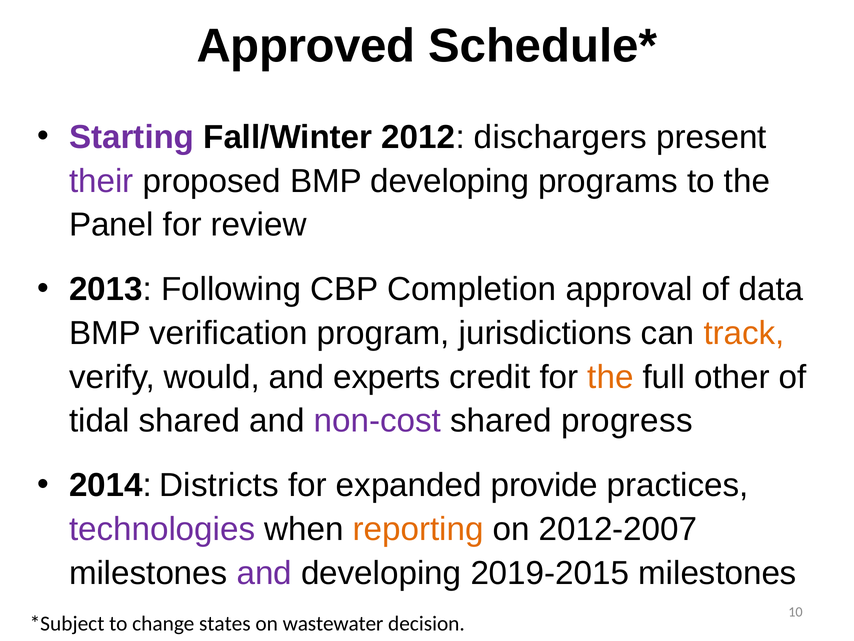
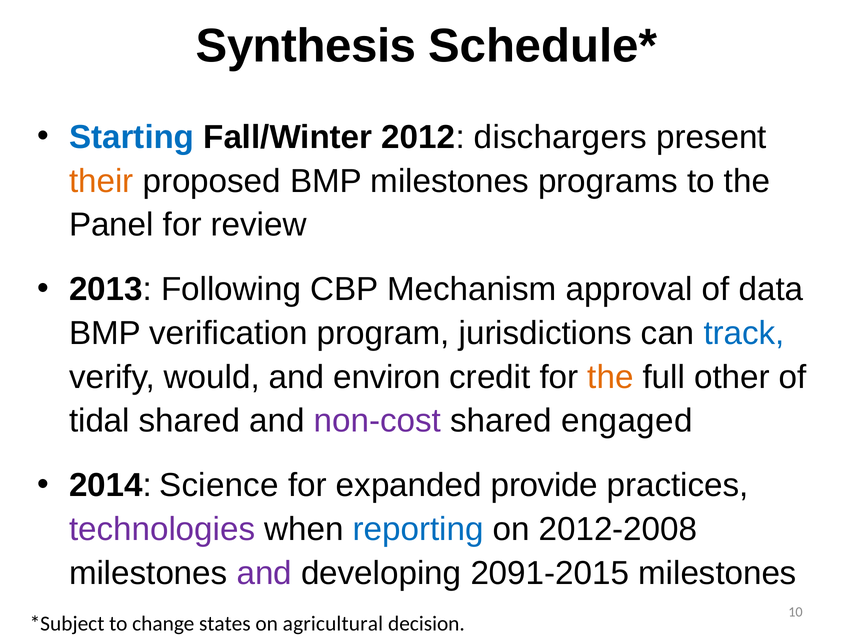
Approved: Approved -> Synthesis (306, 46)
Starting colour: purple -> blue (132, 137)
their colour: purple -> orange (101, 181)
BMP developing: developing -> milestones (450, 181)
Completion: Completion -> Mechanism (472, 289)
track colour: orange -> blue (744, 333)
experts: experts -> environ (387, 377)
progress: progress -> engaged (627, 421)
Districts: Districts -> Science (219, 485)
reporting colour: orange -> blue (418, 529)
2012-2007: 2012-2007 -> 2012-2008 (618, 529)
2019-2015: 2019-2015 -> 2091-2015 (550, 573)
wastewater: wastewater -> agricultural (333, 623)
